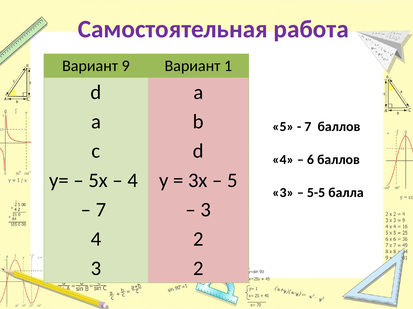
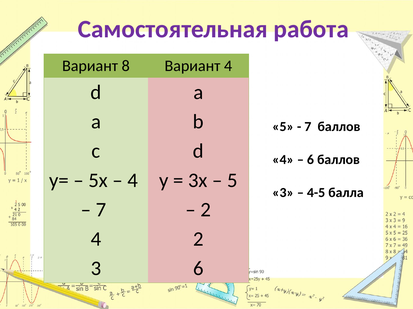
9: 9 -> 8 (126, 66)
Вариант 1: 1 -> 4 (228, 66)
5-5: 5-5 -> 4-5 (316, 193)
3: 3 -> 2 (206, 210)
3 2: 2 -> 6 (198, 269)
